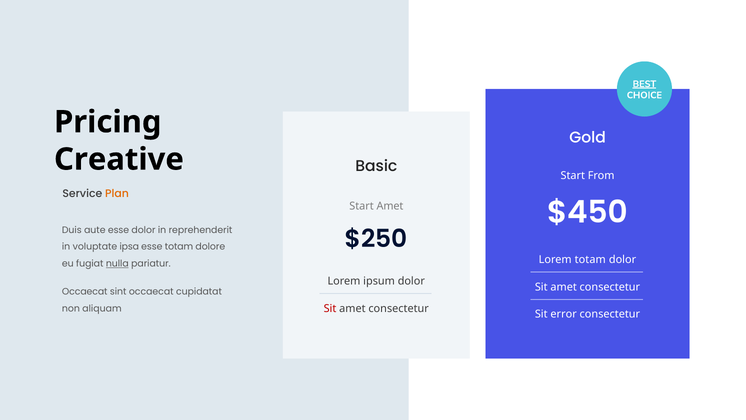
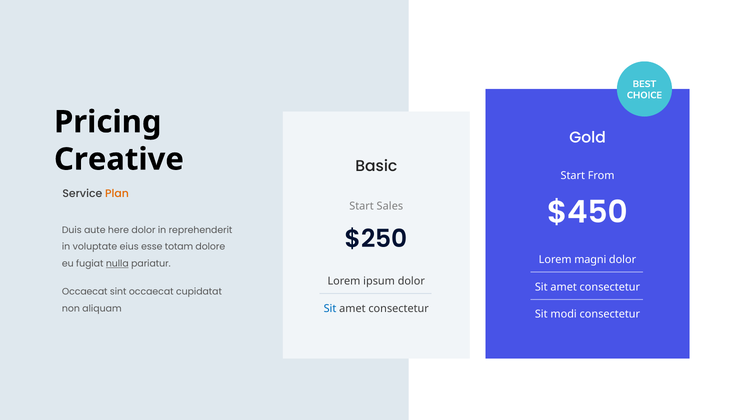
BEST underline: present -> none (644, 84)
Start Amet: Amet -> Sales (390, 206)
aute esse: esse -> here (118, 230)
ipsa: ipsa -> eius (129, 247)
Lorem totam: totam -> magni (590, 259)
Sit colour: red -> blue (330, 308)
error: error -> modi (564, 314)
